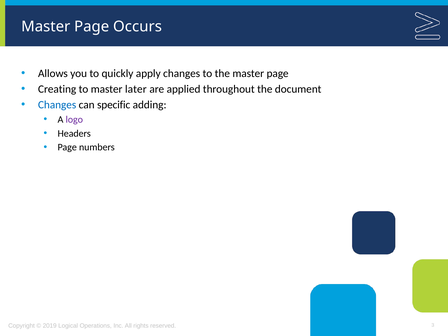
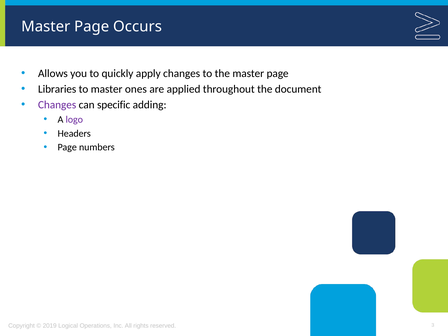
Creating: Creating -> Libraries (57, 89)
later: later -> ones (136, 89)
Changes colour: blue -> purple (57, 105)
